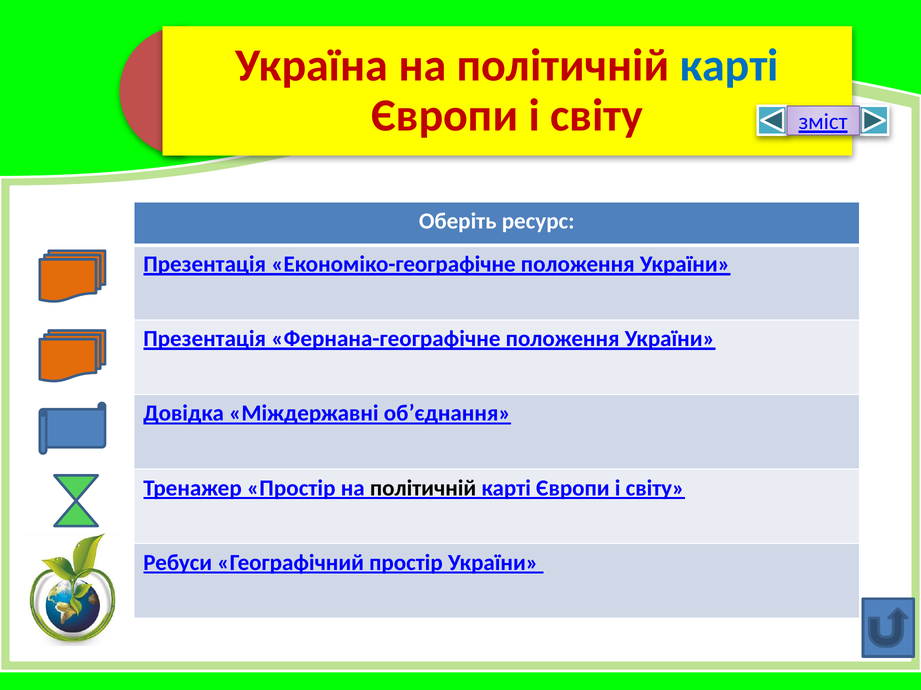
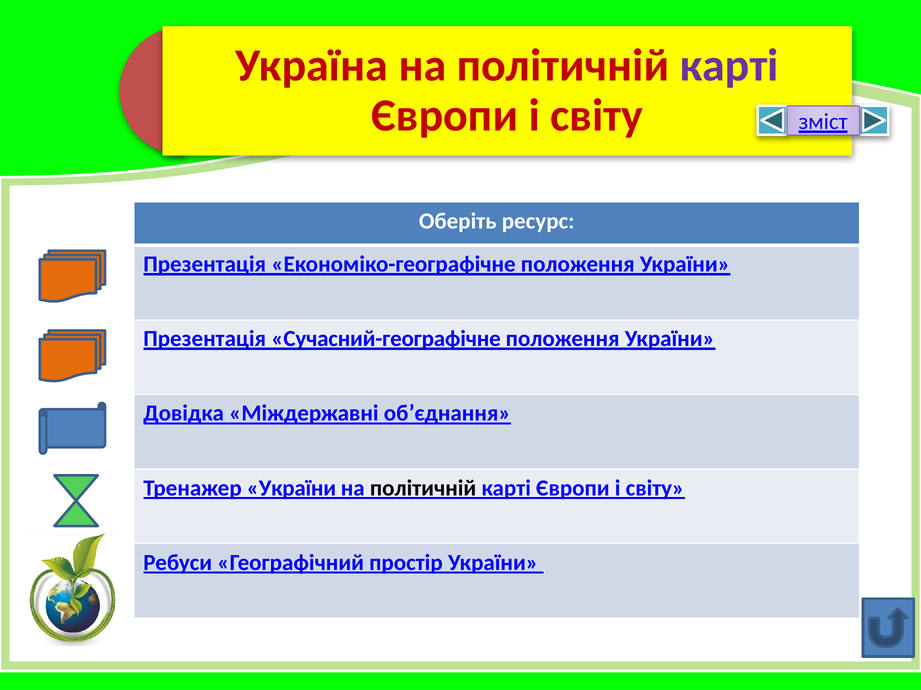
карті colour: blue -> purple (729, 66)
Фернана-географічне: Фернана-географічне -> Сучасний-географічне (386, 339)
Тренажер Простір: Простір -> України (291, 489)
